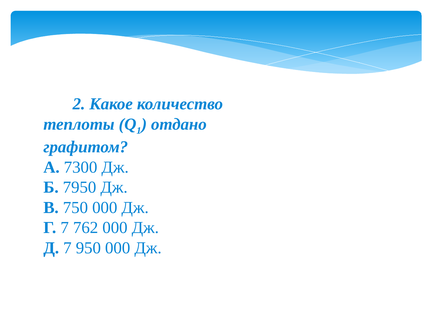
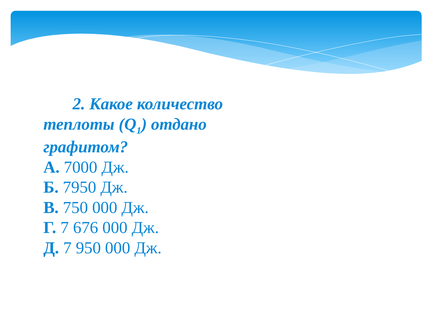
7300: 7300 -> 7000 (81, 167)
762: 762 -> 676 (86, 228)
